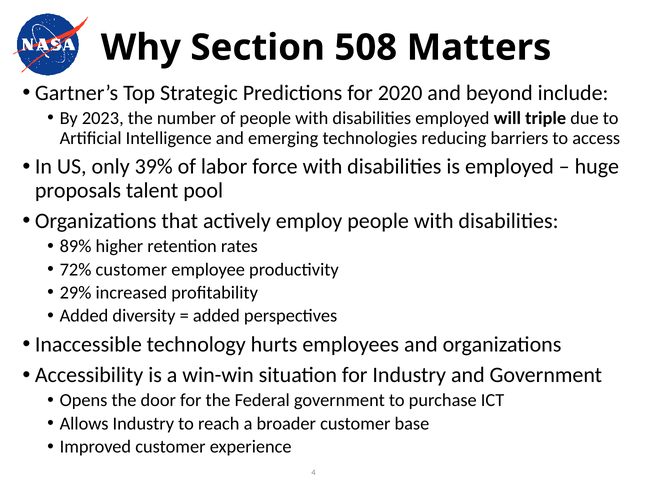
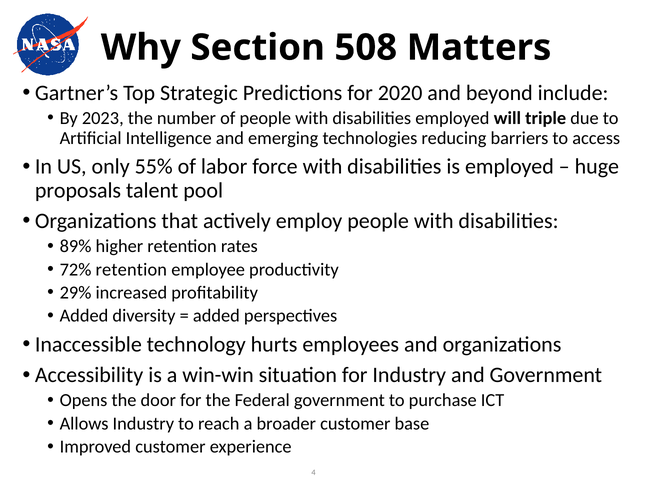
39%: 39% -> 55% (154, 167)
72% customer: customer -> retention (131, 269)
